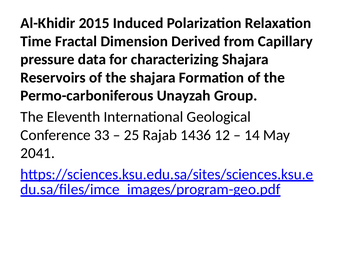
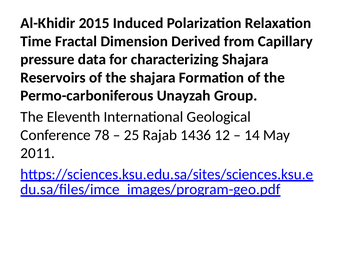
33: 33 -> 78 (102, 135)
2041: 2041 -> 2011 (38, 154)
